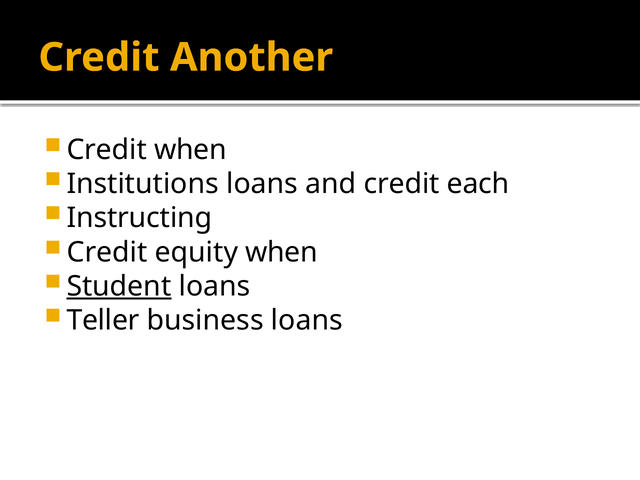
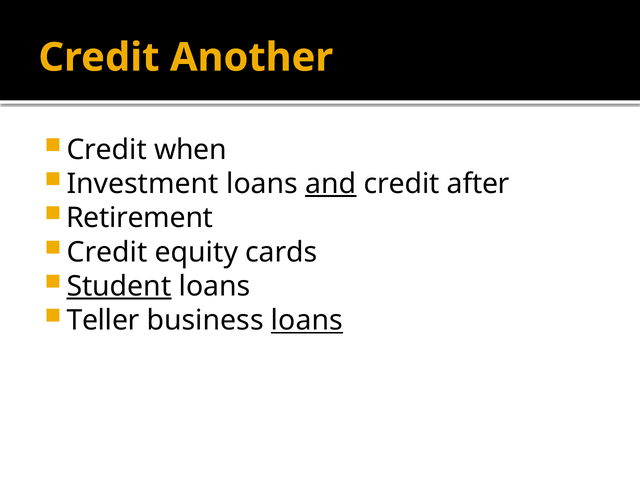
Institutions: Institutions -> Investment (143, 184)
and underline: none -> present (331, 184)
each: each -> after (478, 184)
Instructing: Instructing -> Retirement (140, 218)
equity when: when -> cards (281, 252)
loans underline: none -> present (307, 320)
